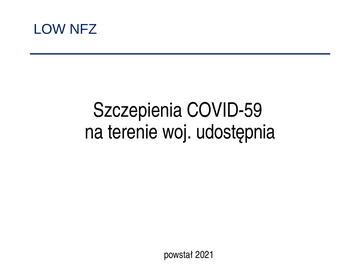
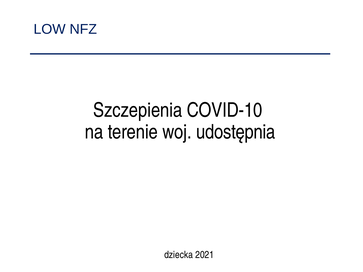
COVID-59: COVID-59 -> COVID-10 (225, 110)
powstał: powstał -> dziecka (179, 255)
